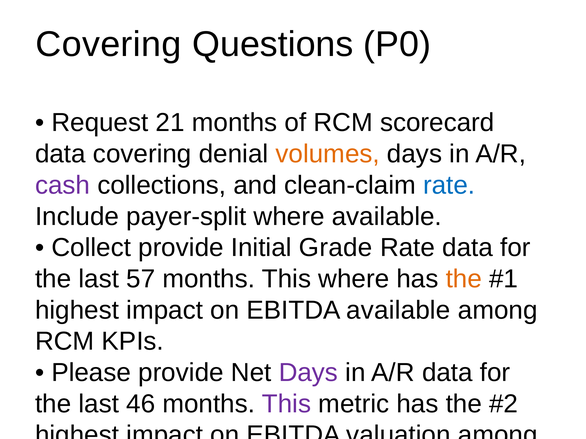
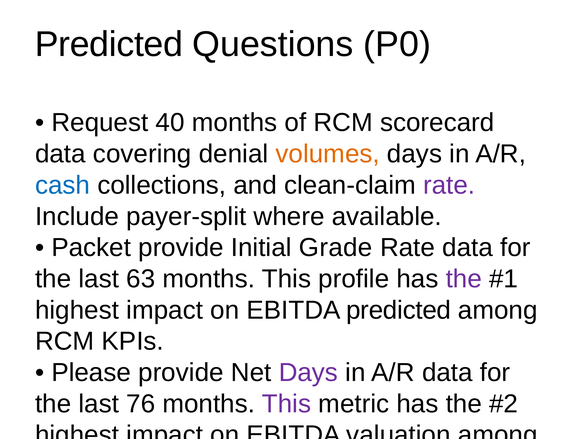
Covering: Covering -> Predicted (109, 44)
21: 21 -> 40 (170, 123)
cash colour: purple -> blue (63, 185)
rate colour: blue -> purple (449, 185)
Collect: Collect -> Packet (91, 248)
57: 57 -> 63 (141, 279)
This where: where -> profile (354, 279)
the colour: orange -> purple (464, 279)
EBITDA available: available -> predicted (399, 310)
46: 46 -> 76 (141, 404)
